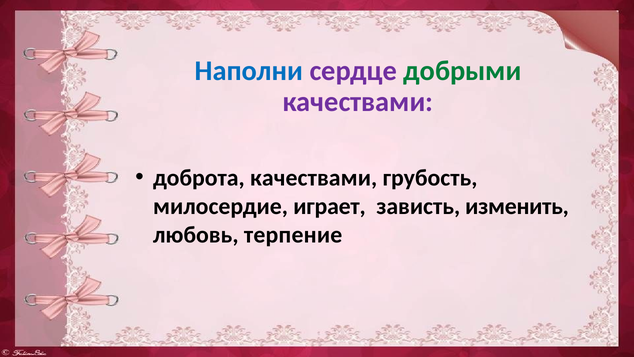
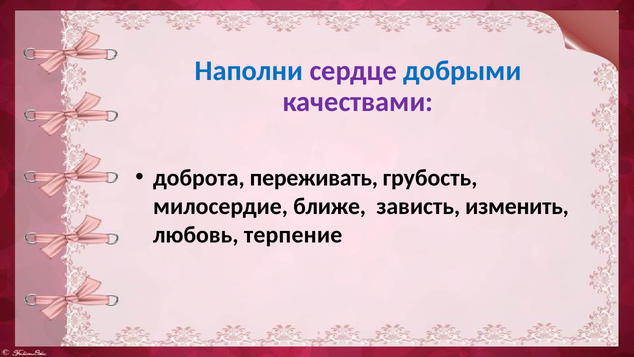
добрыми colour: green -> blue (462, 71)
доброта качествами: качествами -> переживать (314, 178)
играет: играет -> ближе (330, 206)
